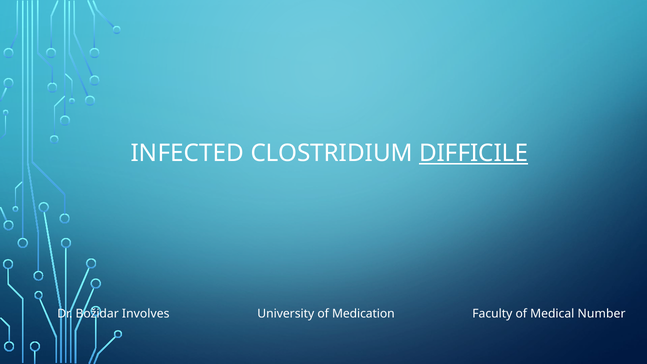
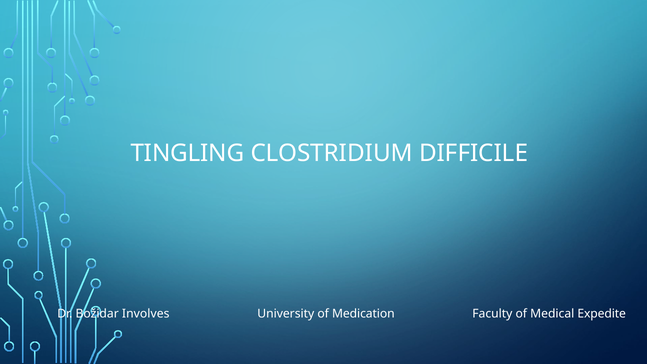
INFECTED: INFECTED -> TINGLING (188, 153)
DIFFICILE underline: present -> none (474, 153)
Number: Number -> Expedite (602, 314)
